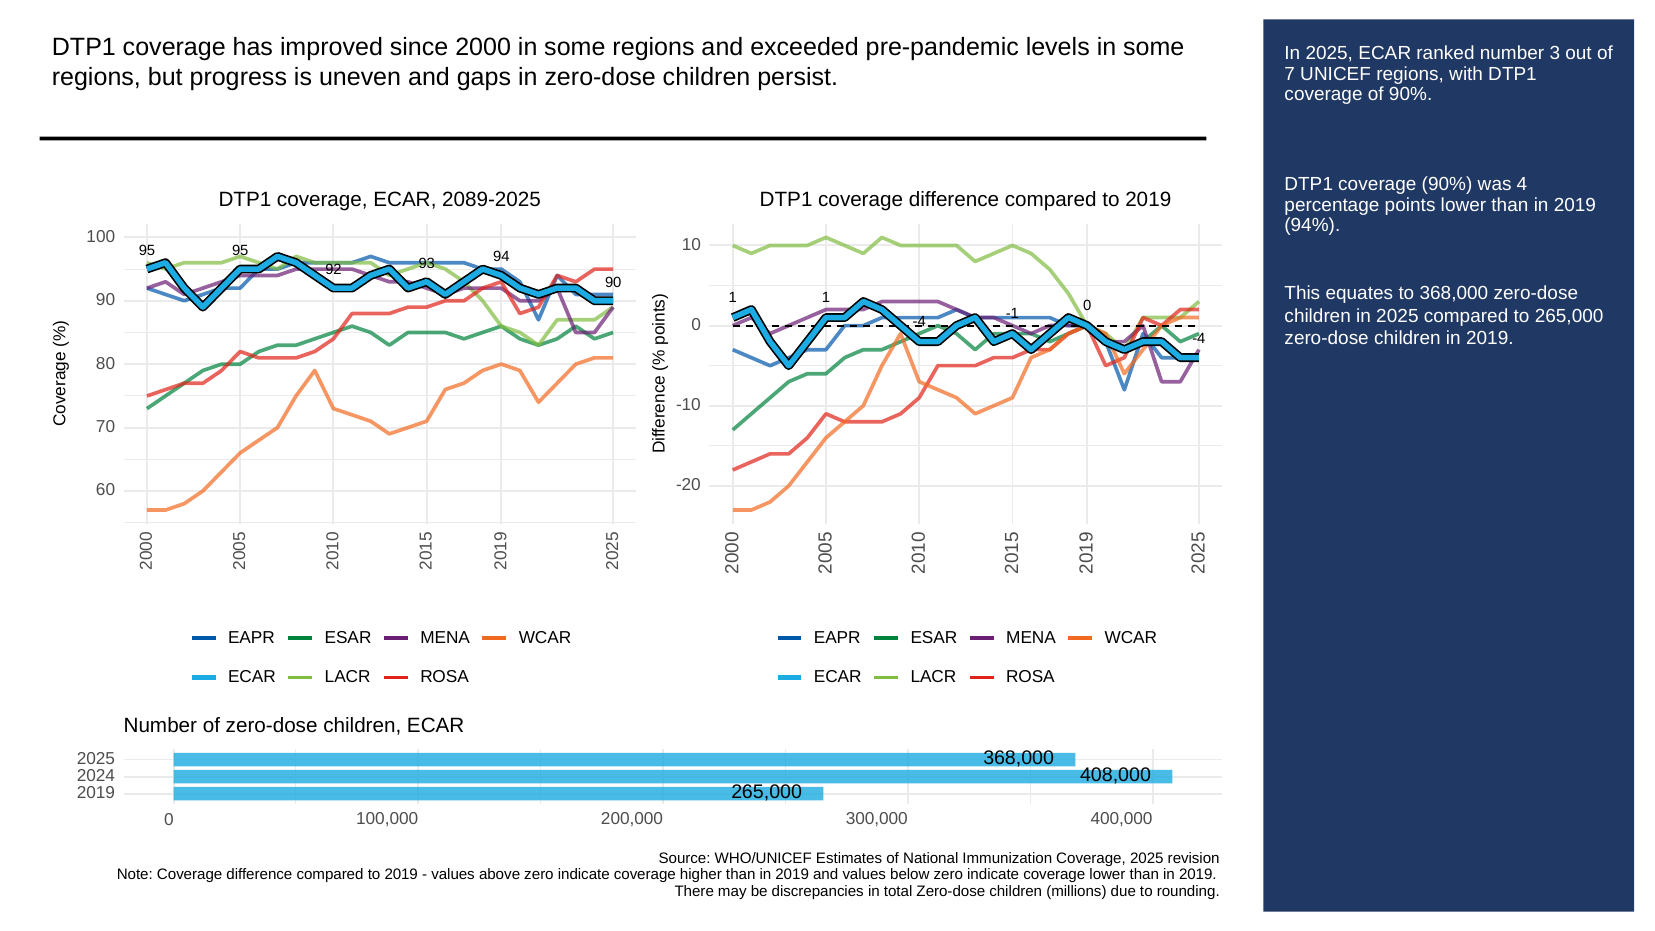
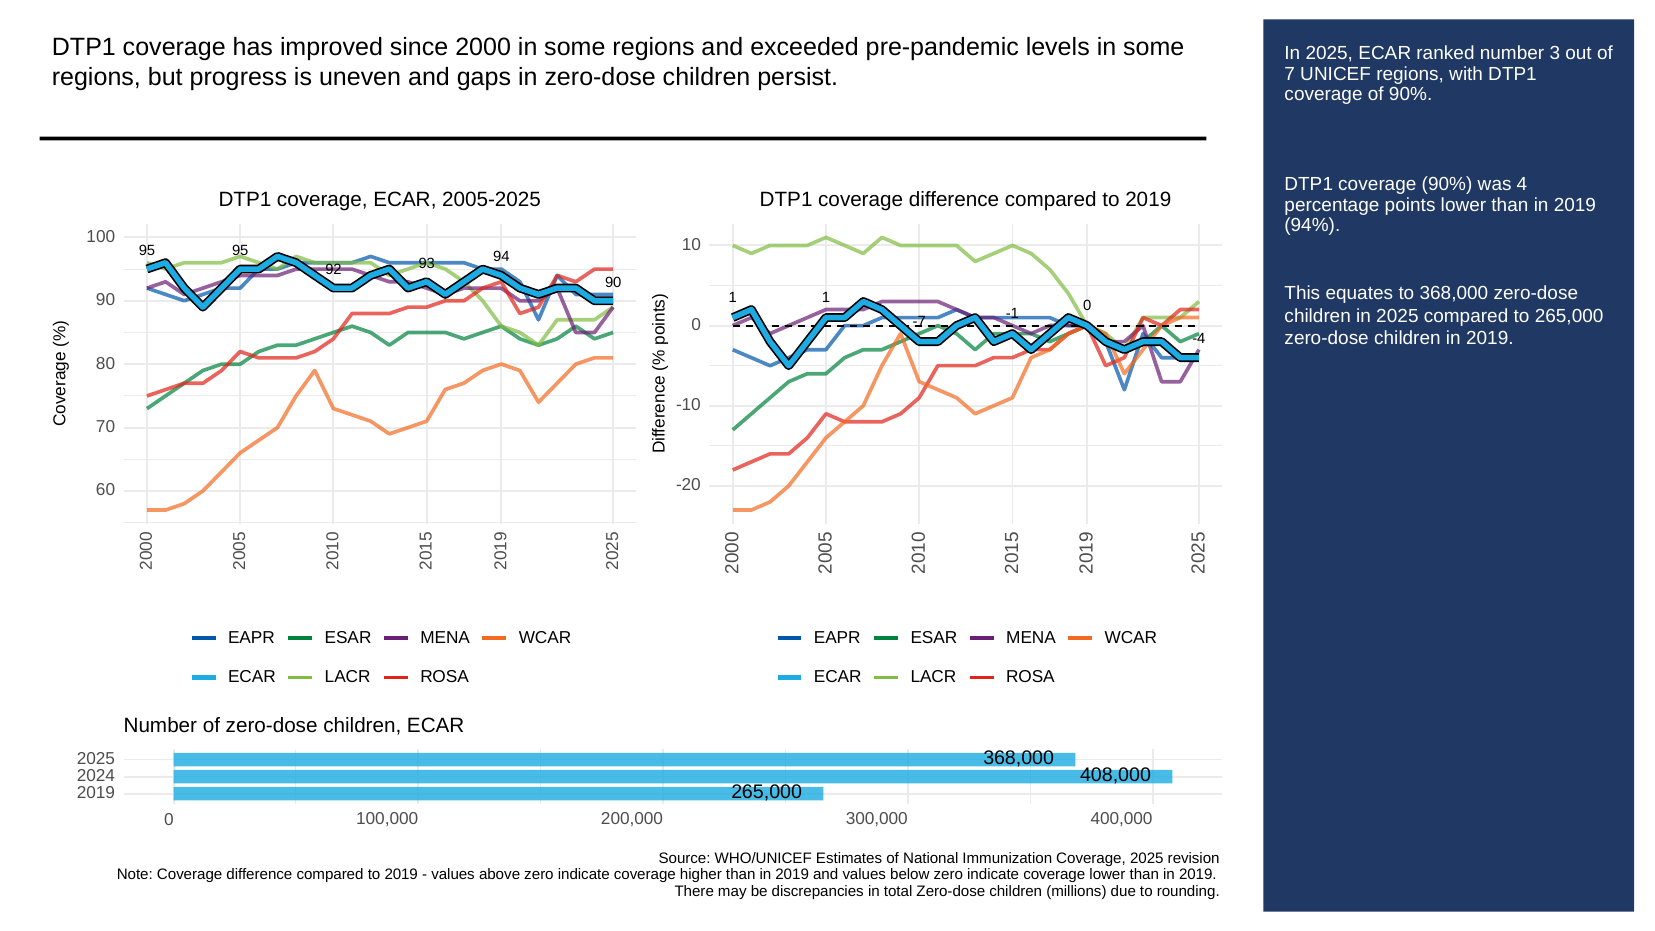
2089-2025: 2089-2025 -> 2005-2025 (492, 200)
-4: -4 -> -7 (919, 322)
